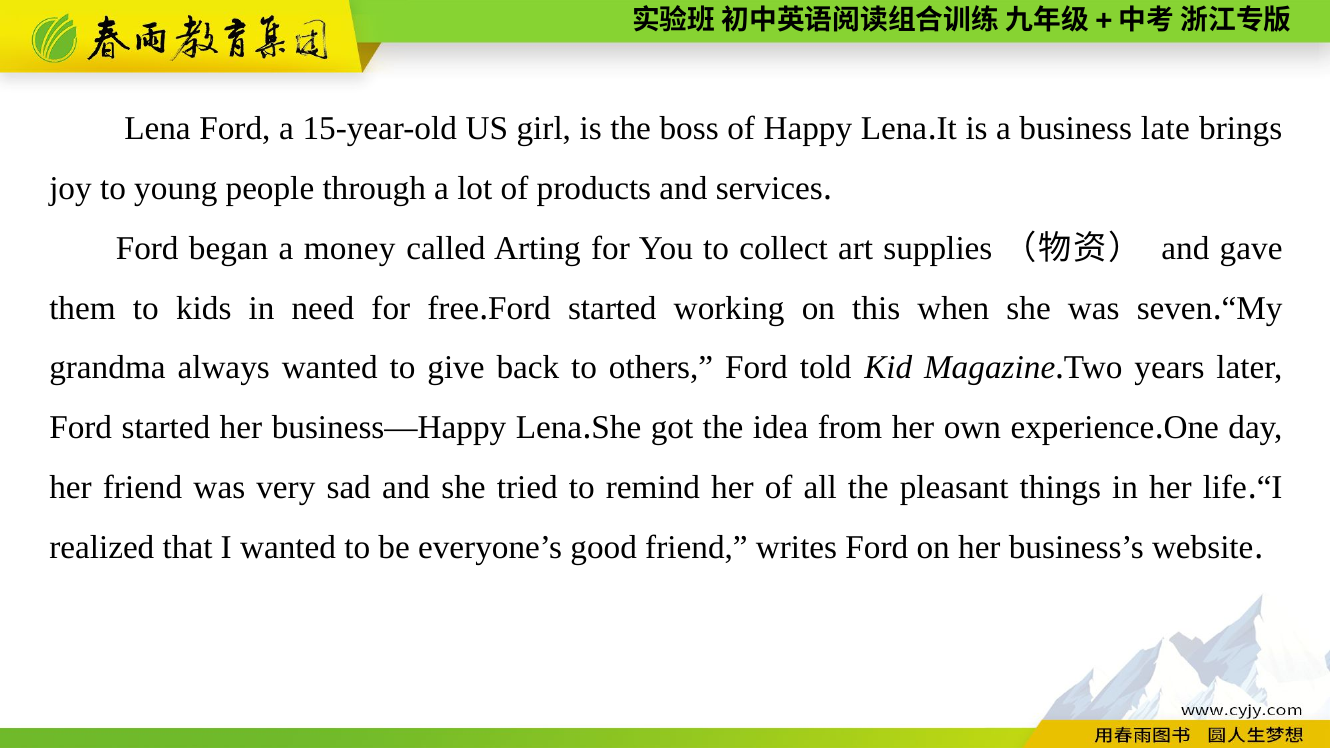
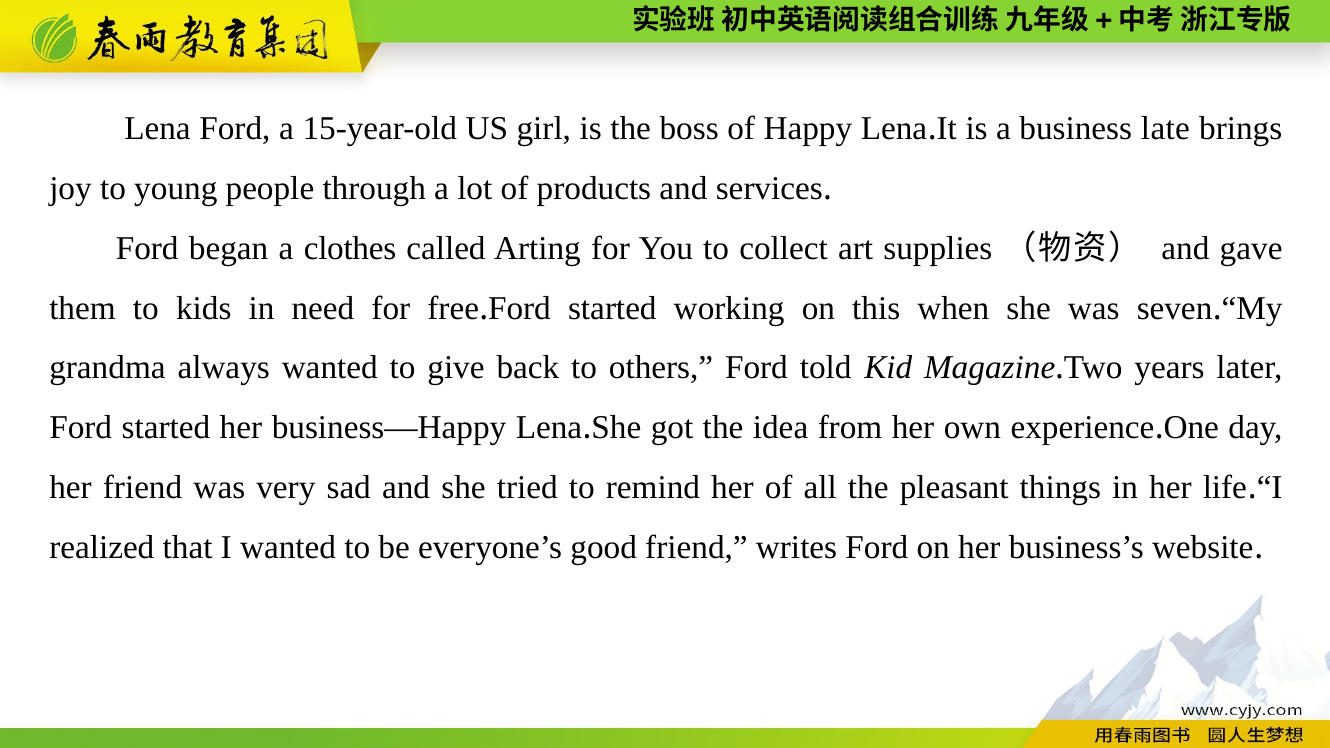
money: money -> clothes (350, 248)
